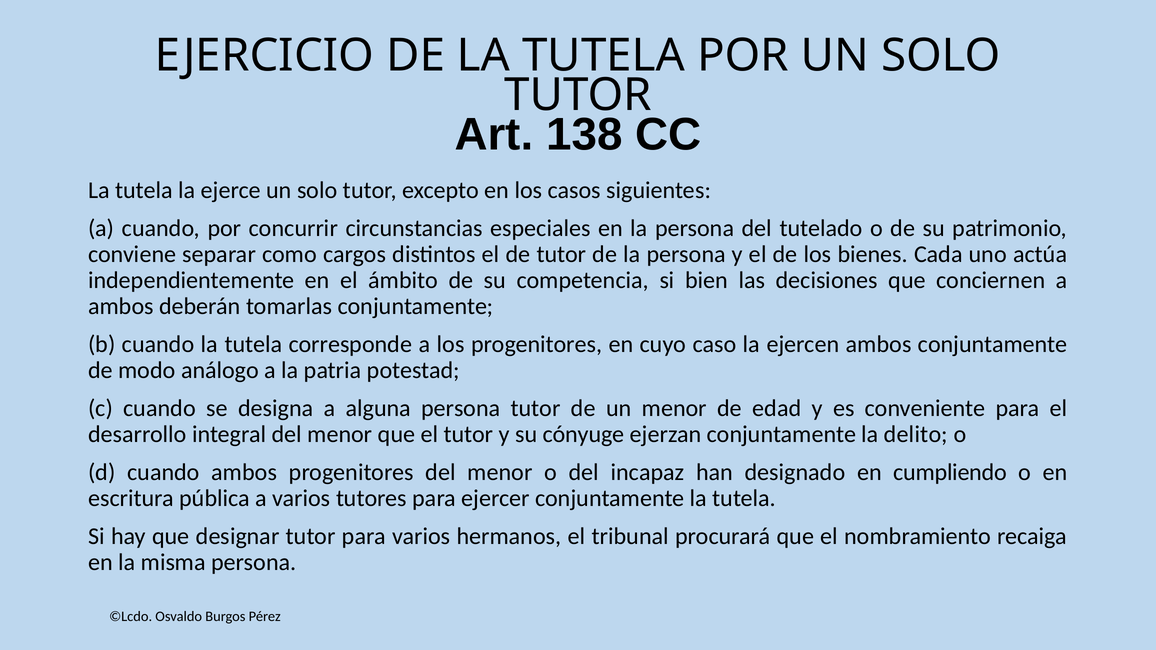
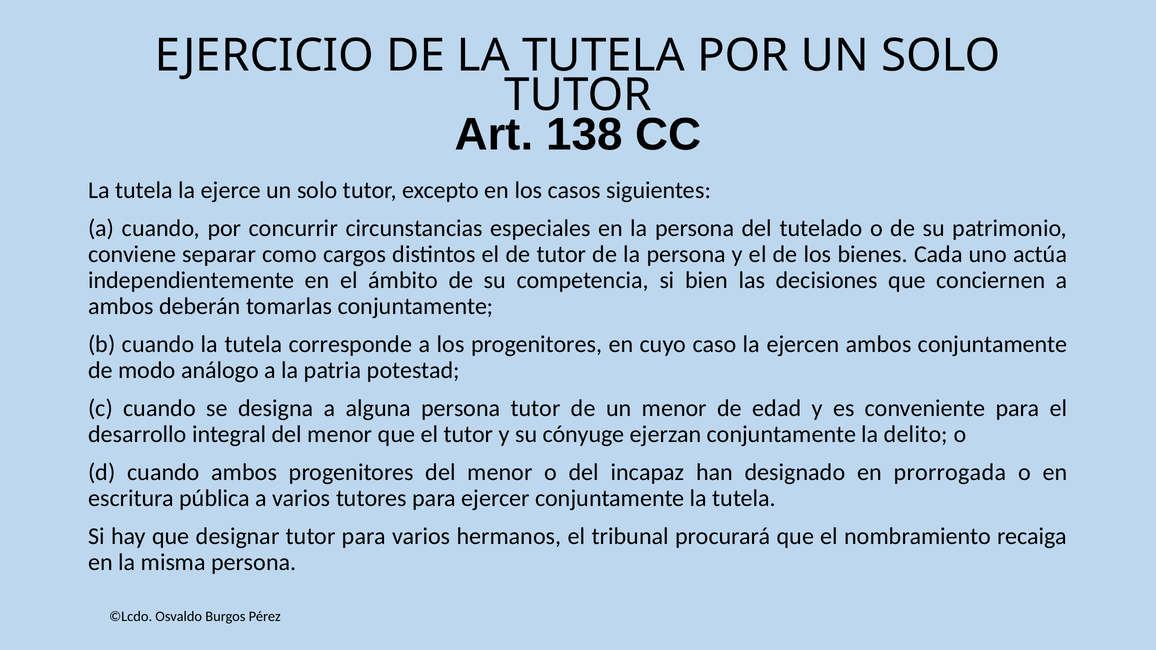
cumpliendo: cumpliendo -> prorrogada (950, 473)
